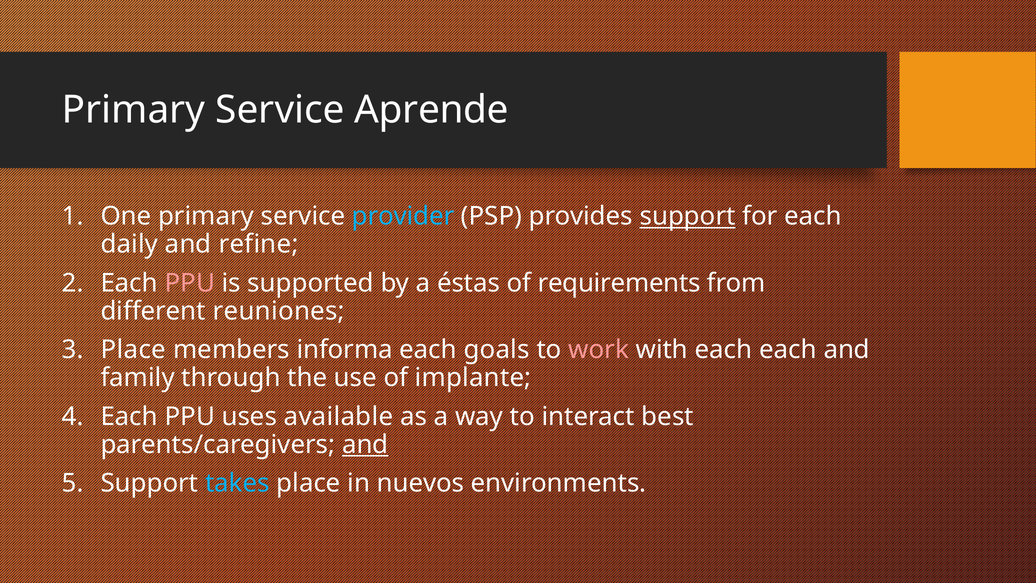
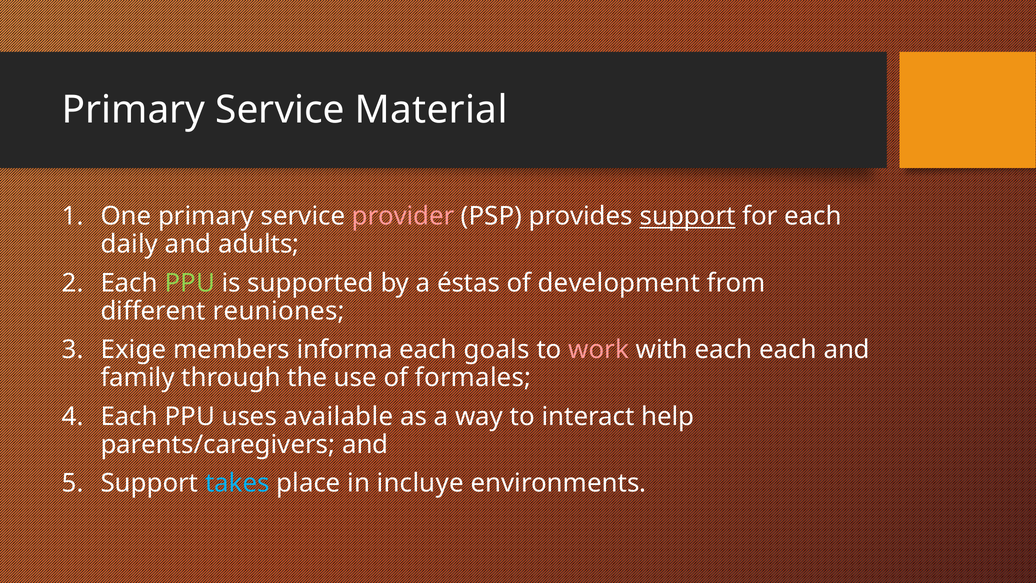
Aprende: Aprende -> Material (431, 110)
provider colour: light blue -> pink (403, 216)
refine: refine -> adults (259, 244)
PPU colour: pink -> light green (190, 283)
requirements: requirements -> development (619, 283)
Place: Place -> Exige (133, 350)
implante: implante -> formales (473, 378)
best: best -> help (668, 416)
and underline: present -> none (365, 444)
nuevos: nuevos -> incluye (420, 483)
